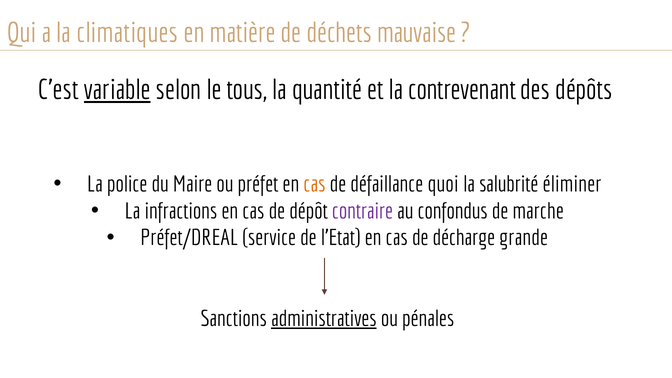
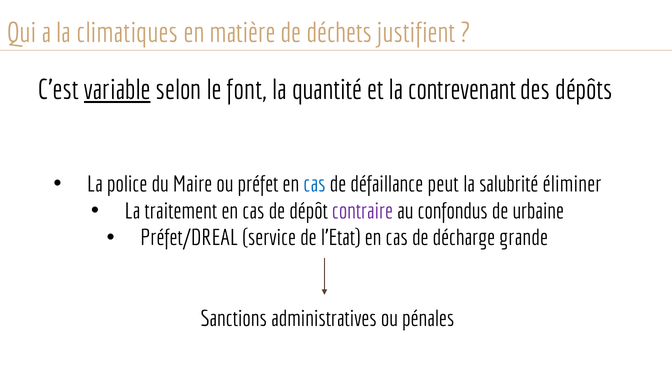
mauvaise: mauvaise -> justifient (416, 33)
tous: tous -> font (247, 90)
cas colour: orange -> blue (315, 184)
quoi: quoi -> peut (443, 184)
infractions: infractions -> traitement (181, 211)
marche: marche -> urbaine (538, 211)
administratives underline: present -> none (324, 319)
